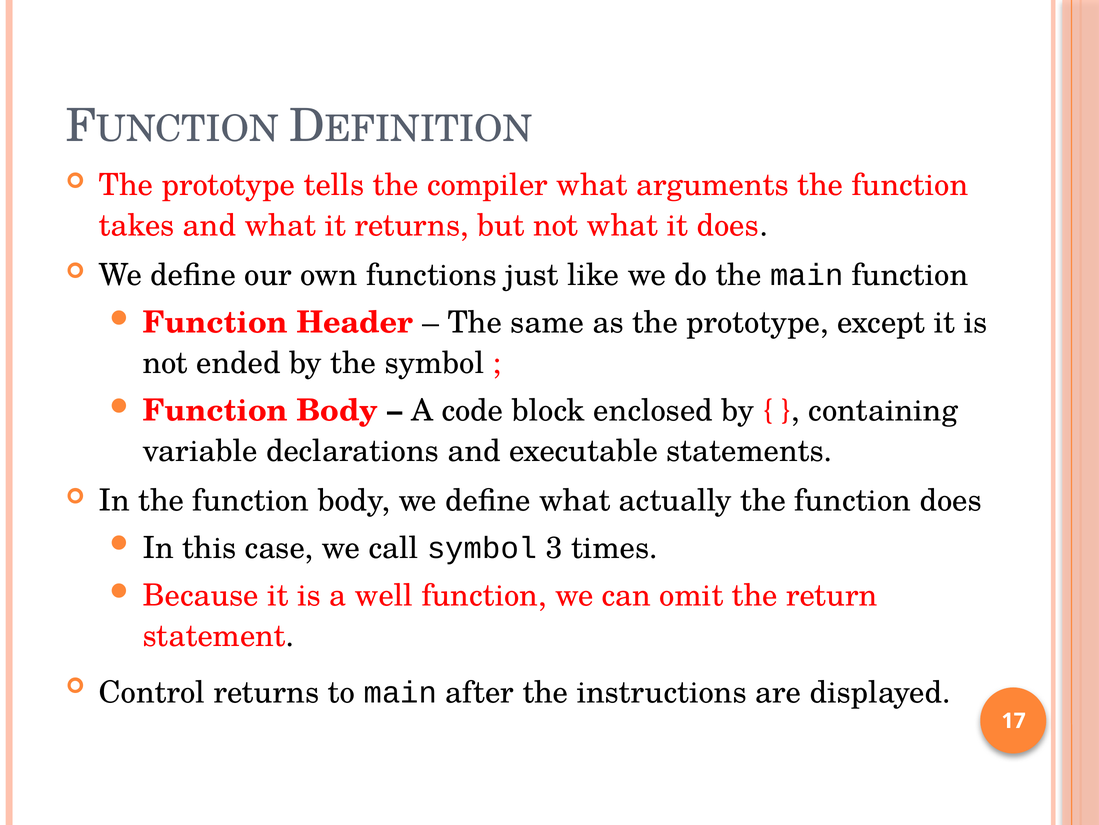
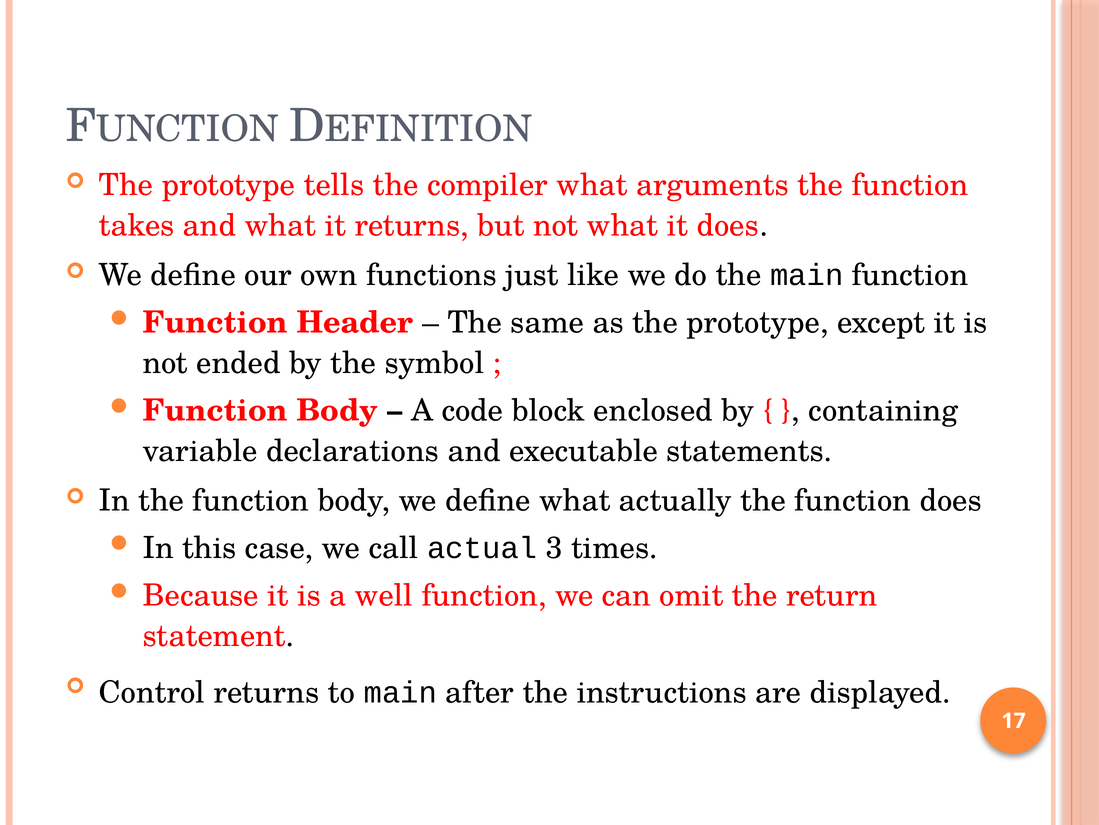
call symbol: symbol -> actual (482, 548)
